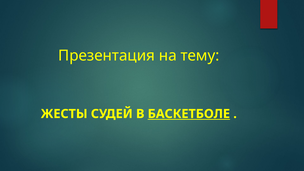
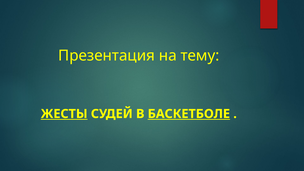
ЖЕСТЫ underline: none -> present (64, 114)
